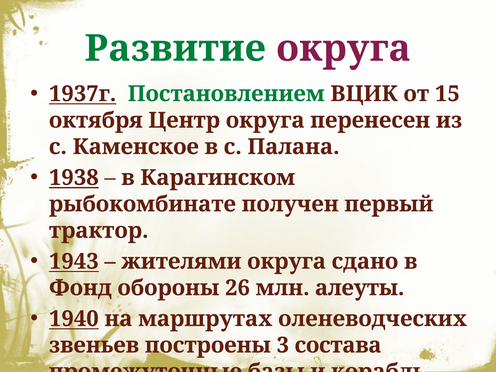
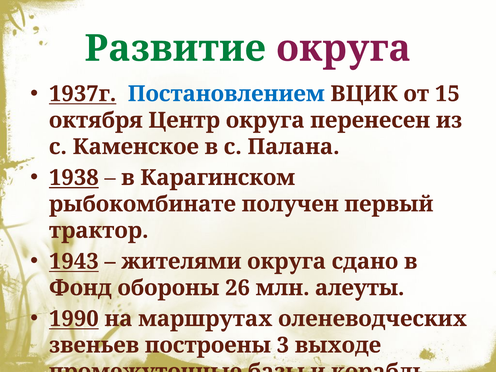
Постановлением colour: green -> blue (226, 94)
1940: 1940 -> 1990 (74, 319)
состава: состава -> выходе (338, 345)
